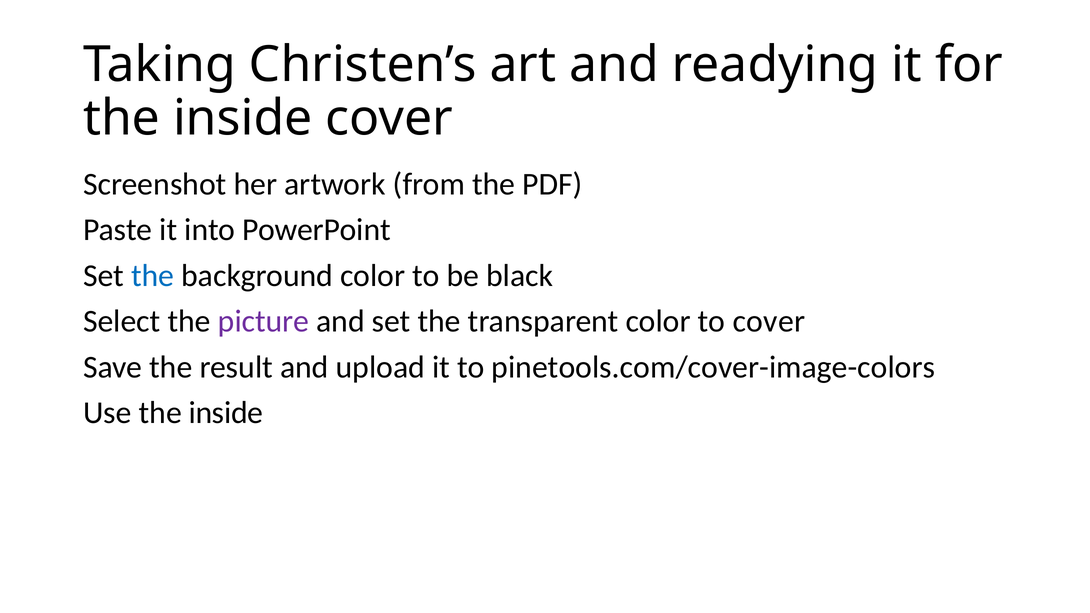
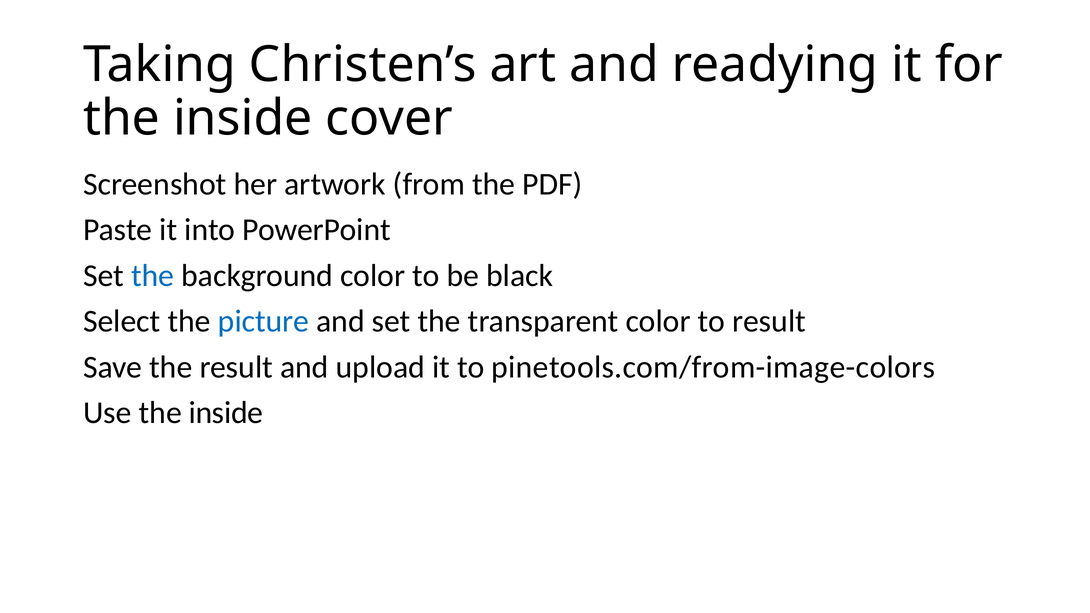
picture colour: purple -> blue (263, 321)
to cover: cover -> result (769, 321)
pinetools.com/cover-image-colors: pinetools.com/cover-image-colors -> pinetools.com/from-image-colors (713, 367)
